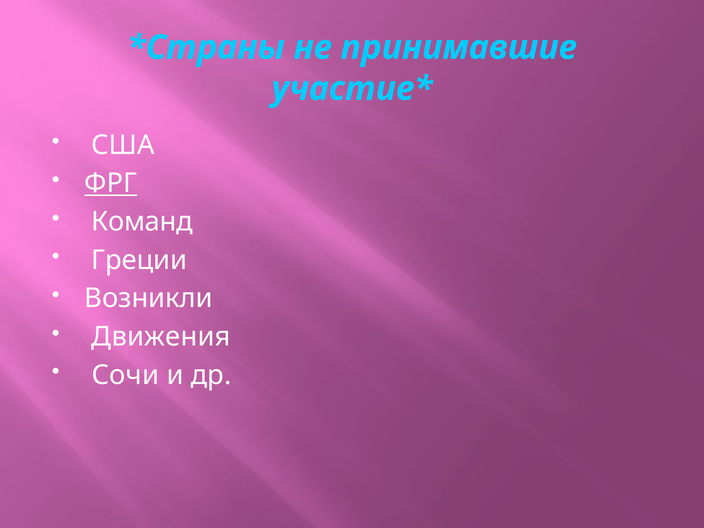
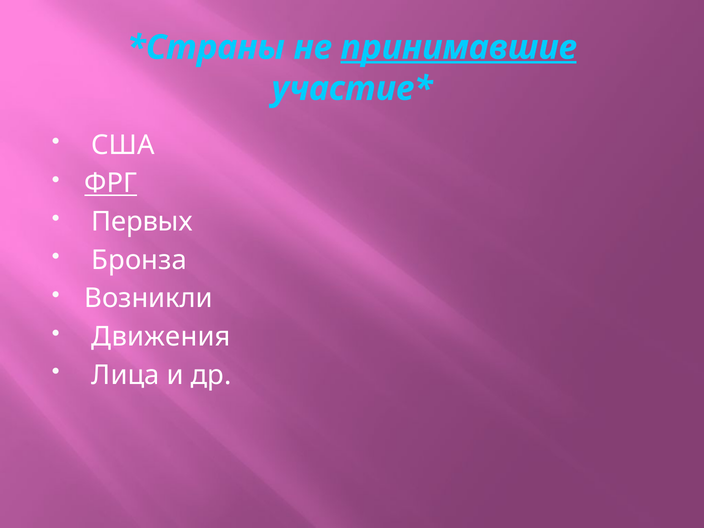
принимавшие underline: none -> present (459, 48)
Команд: Команд -> Первых (142, 222)
Греции: Греции -> Бронза (139, 260)
Сочи: Сочи -> Лица (126, 375)
